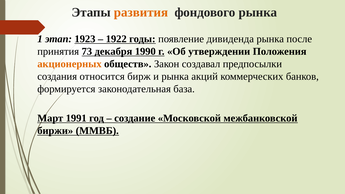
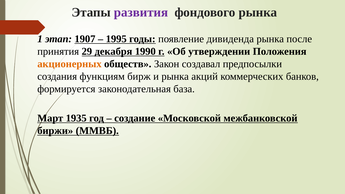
развития colour: orange -> purple (141, 12)
1923: 1923 -> 1907 (85, 39)
1922: 1922 -> 1995 (116, 39)
73: 73 -> 29 (87, 51)
относится: относится -> функциям (102, 76)
1991: 1991 -> 1935 (76, 118)
